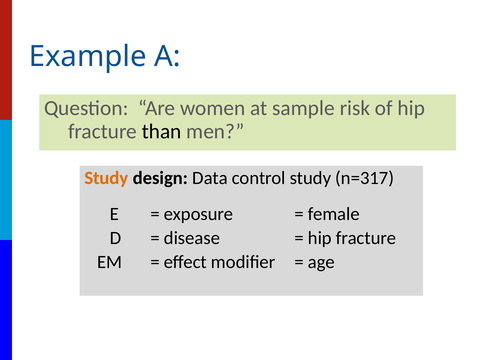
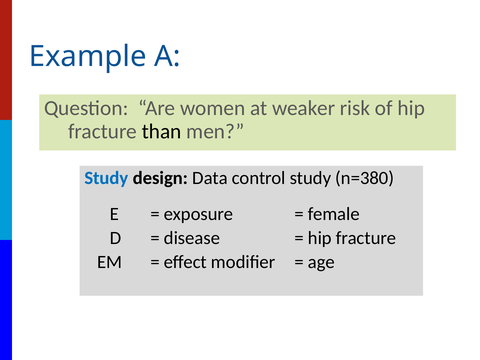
sample: sample -> weaker (304, 108)
Study colour: orange -> blue (106, 178)
n=317: n=317 -> n=380 (365, 178)
